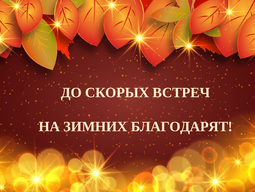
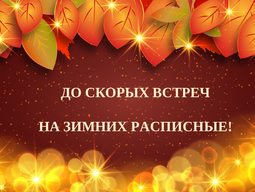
БЛАГОДАРЯТ: БЛАГОДАРЯТ -> РАСПИСНЫЕ (182, 126)
